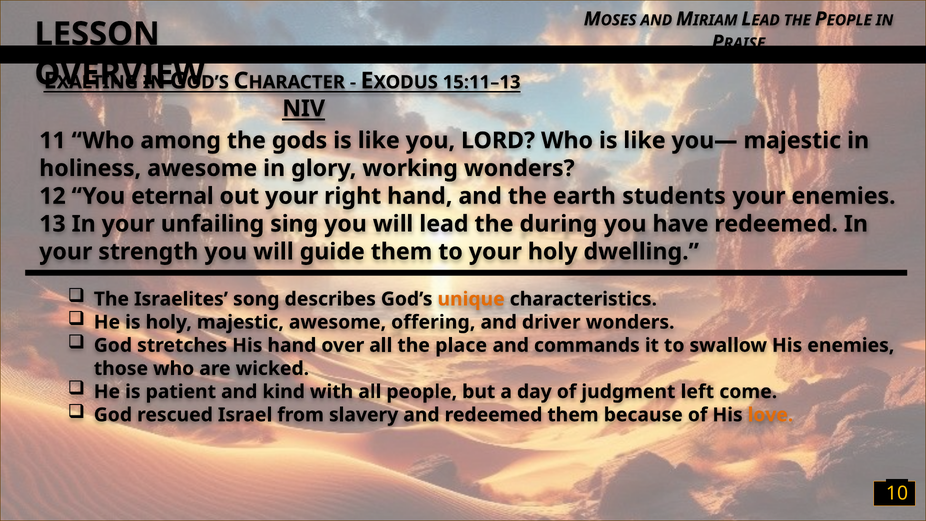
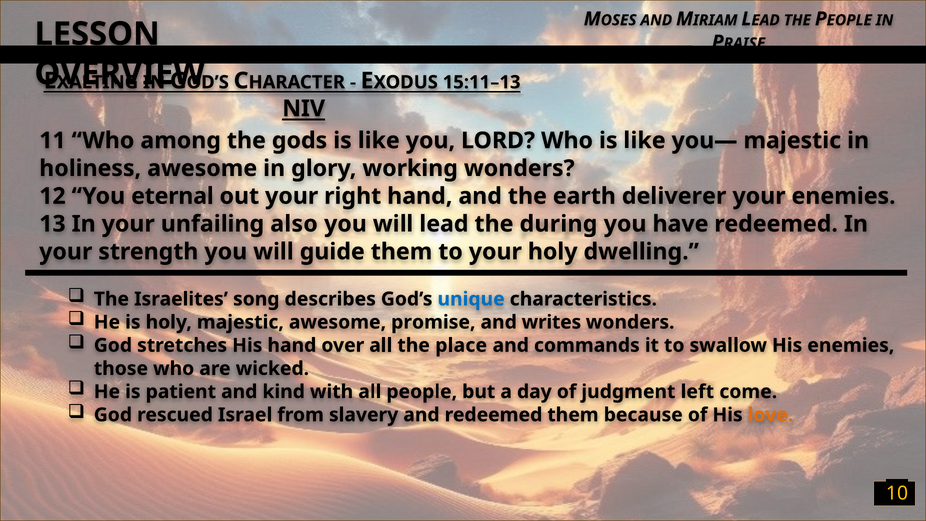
students: students -> deliverer (674, 196)
sing: sing -> also (294, 224)
unique colour: orange -> blue (471, 299)
offering: offering -> promise (433, 322)
driver: driver -> writes (551, 322)
